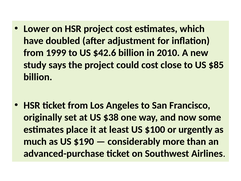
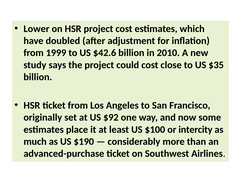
$85: $85 -> $35 (216, 65)
$38: $38 -> $92 (111, 117)
urgently: urgently -> intercity (195, 129)
